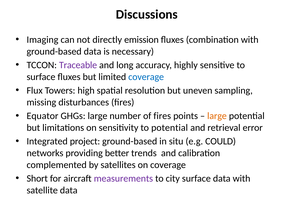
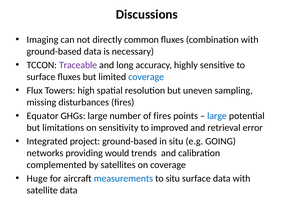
emission: emission -> common (141, 40)
large colour: orange -> blue (217, 116)
to potential: potential -> improved (170, 128)
COULD: COULD -> GOING (221, 141)
better: better -> would (117, 153)
Short: Short -> Huge (37, 178)
measurements colour: purple -> blue (123, 178)
to city: city -> situ (173, 178)
